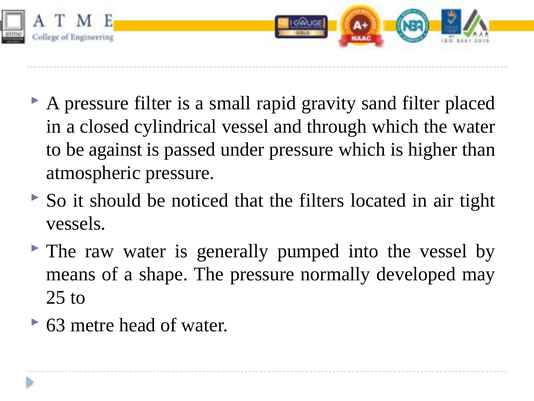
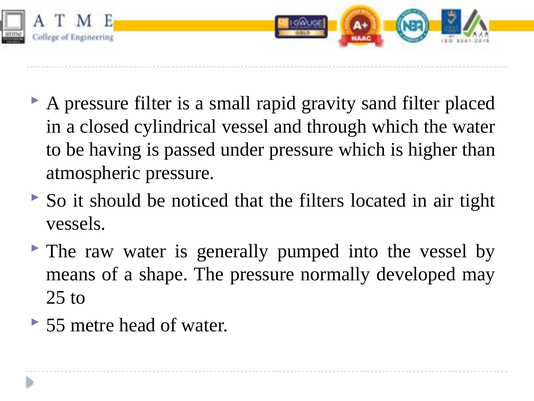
against: against -> having (115, 149)
63: 63 -> 55 (56, 325)
